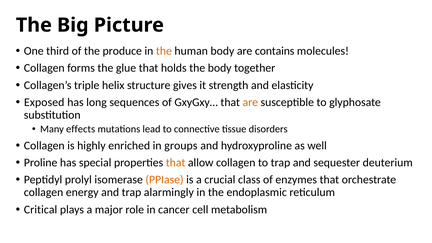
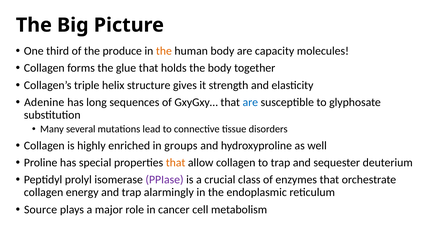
contains: contains -> capacity (275, 51)
Exposed: Exposed -> Adenine (44, 102)
are colour: orange -> blue (250, 102)
effects: effects -> several (81, 129)
PPIase colour: orange -> purple (165, 180)
Critical: Critical -> Source (41, 210)
